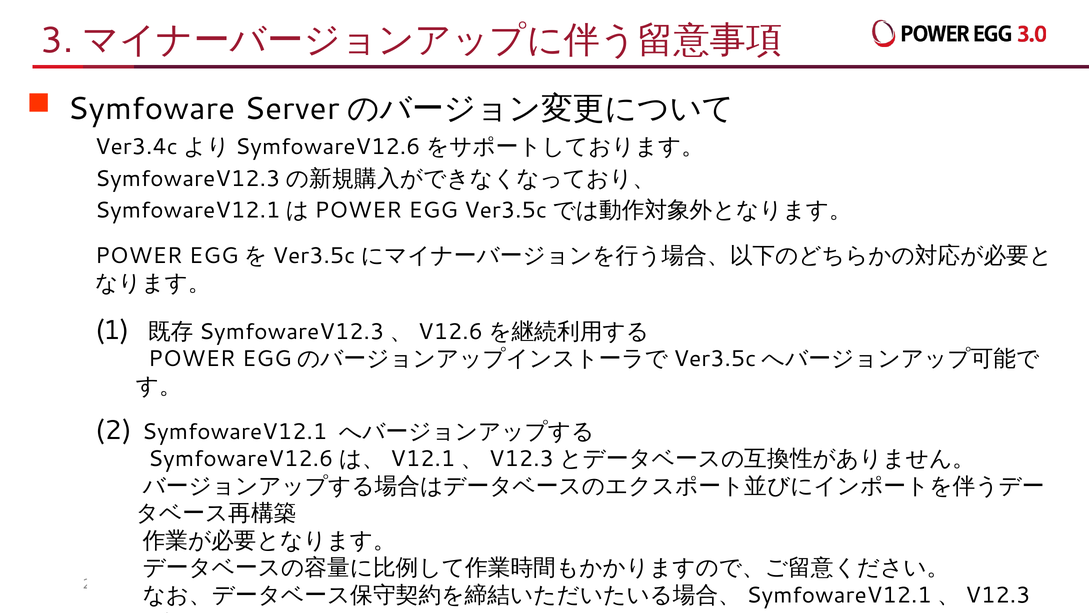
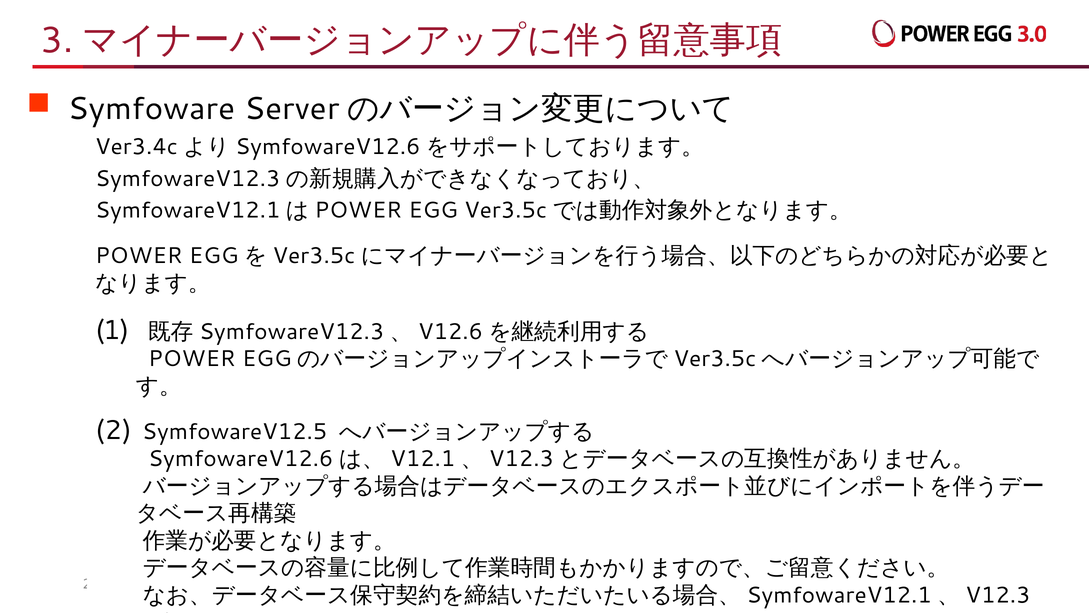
SymfowareV12.1: SymfowareV12.1 -> SymfowareV12.5 (235, 431)
